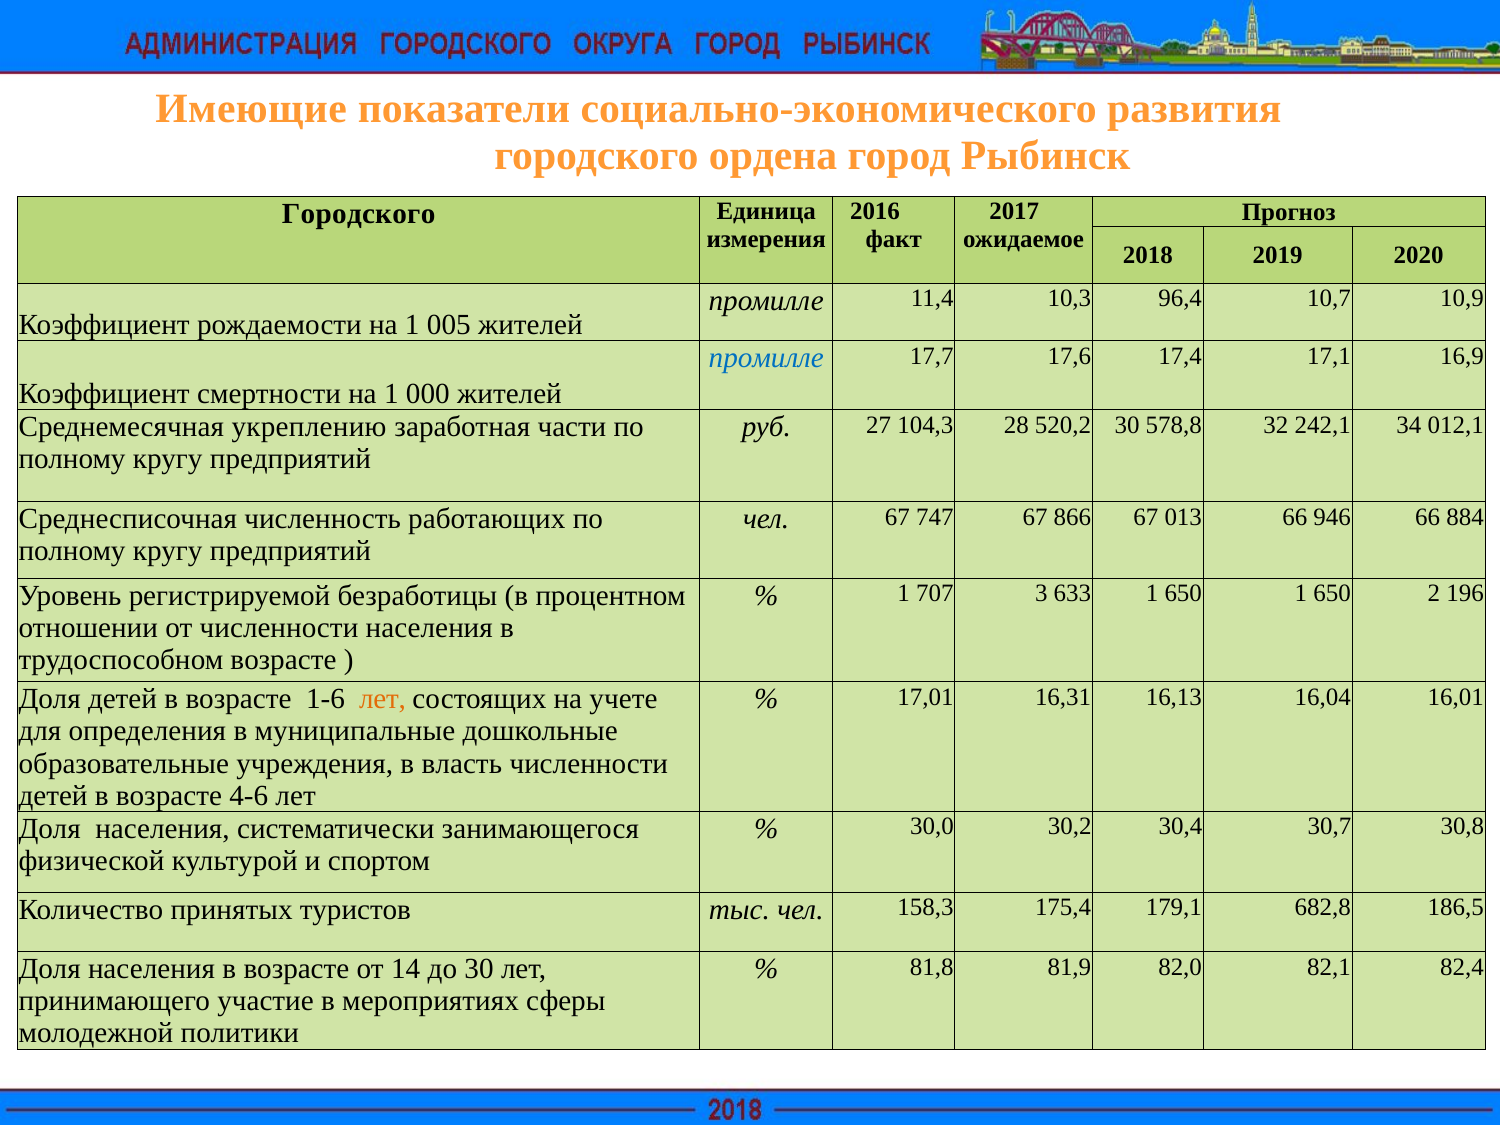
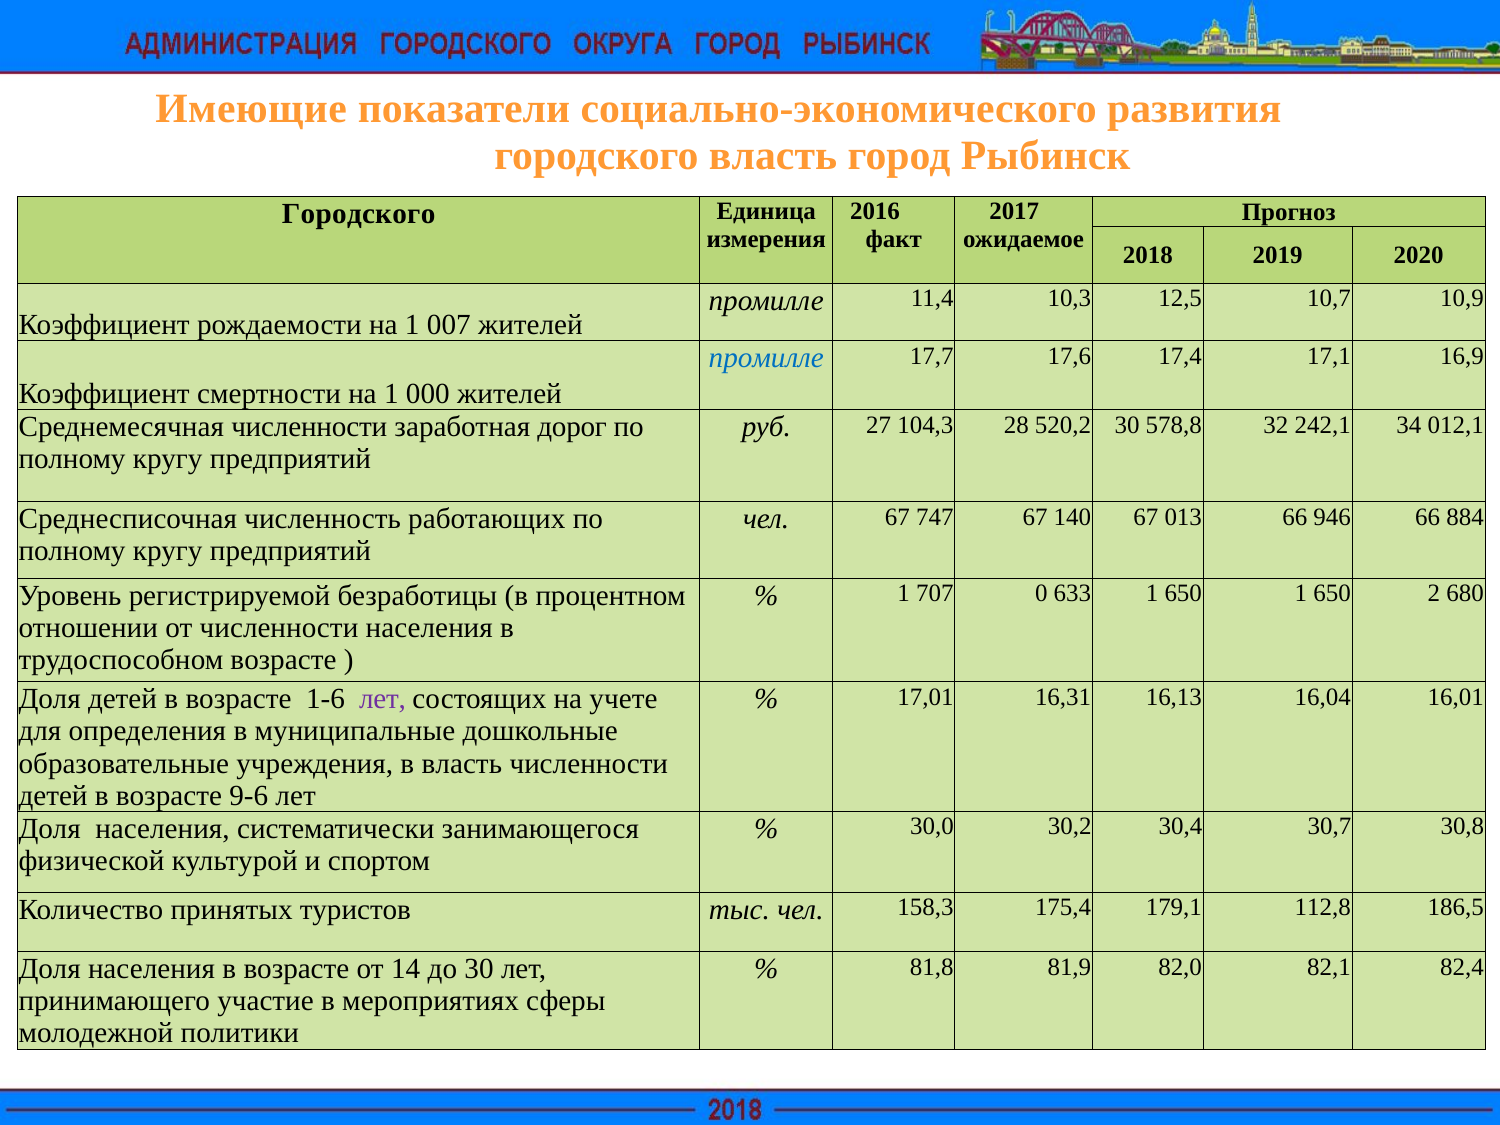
городского ордена: ордена -> власть (773, 155)
96,4: 96,4 -> 12,5 (1180, 298)
005: 005 -> 007 (449, 325)
Среднемесячная укреплению: укреплению -> численности (309, 427)
части: части -> дорог (572, 427)
866: 866 -> 140 (1072, 517)
3: 3 -> 0 (1041, 594)
196: 196 -> 680 (1465, 594)
лет colour: orange -> purple (383, 699)
4-6: 4-6 -> 9-6 (249, 796)
682,8: 682,8 -> 112,8 (1323, 907)
